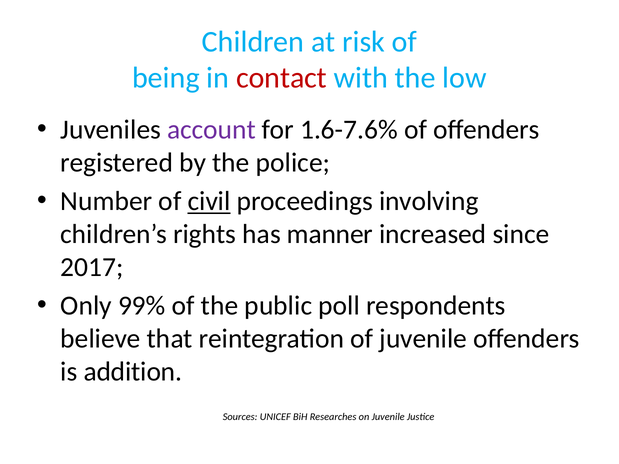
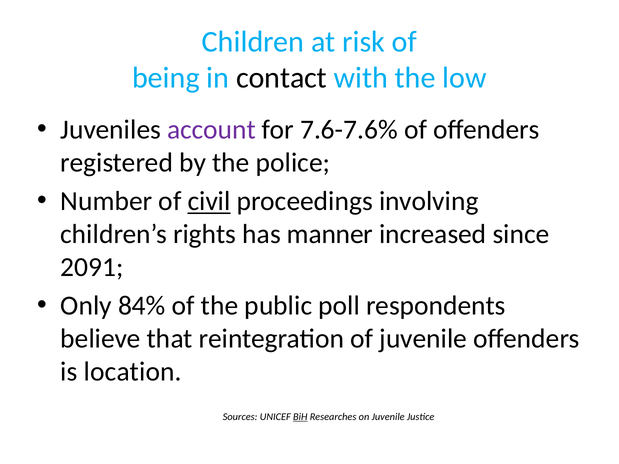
contact colour: red -> black (281, 78)
1.6-7.6%: 1.6-7.6% -> 7.6-7.6% (349, 130)
2017: 2017 -> 2091 (92, 267)
99%: 99% -> 84% (142, 306)
addition: addition -> location (133, 372)
BiH underline: none -> present (300, 417)
